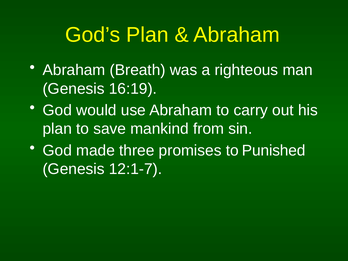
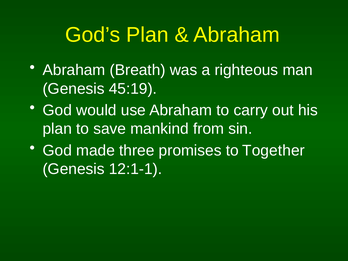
16:19: 16:19 -> 45:19 (133, 89)
Punished: Punished -> Together (274, 151)
12:1-7: 12:1-7 -> 12:1-1 (135, 169)
